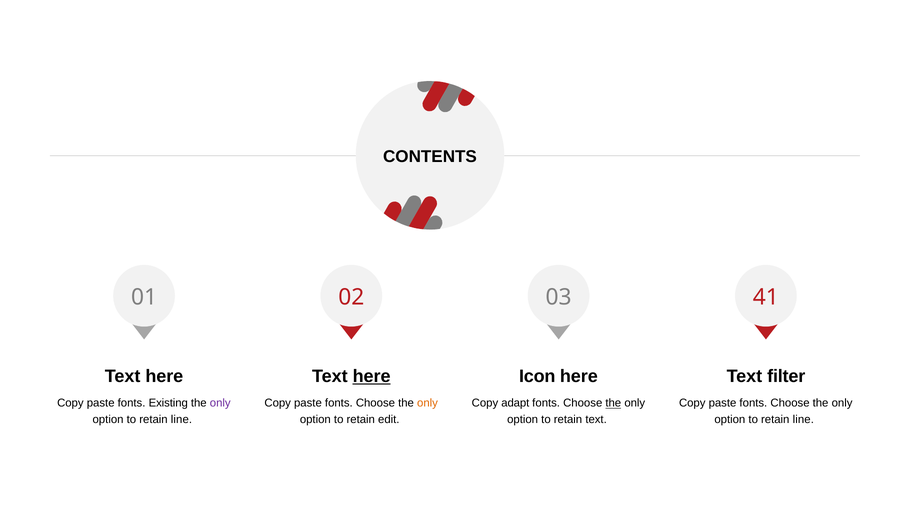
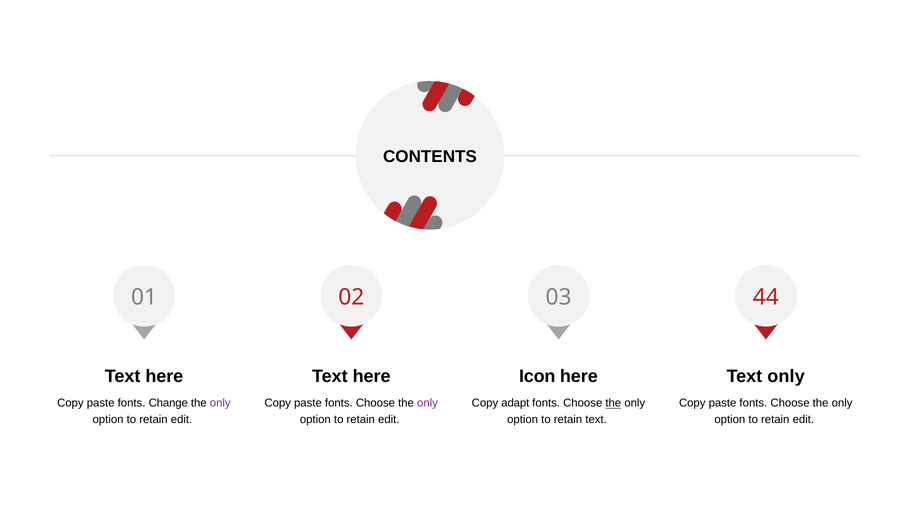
41: 41 -> 44 (766, 297)
here underline: present -> none (372, 376)
Text filter: filter -> only (786, 376)
Existing: Existing -> Change (168, 403)
only colour: orange -> purple (428, 403)
line: line -> edit (182, 419)
line: line -> edit (803, 419)
